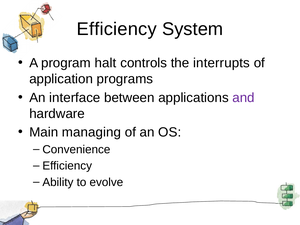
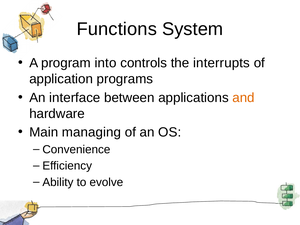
Efficiency: Efficiency -> Functions (117, 29)
halt: halt -> into (105, 63)
and colour: purple -> orange (243, 98)
